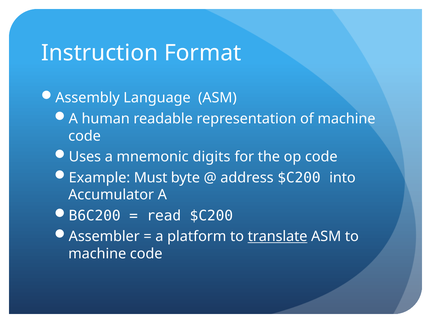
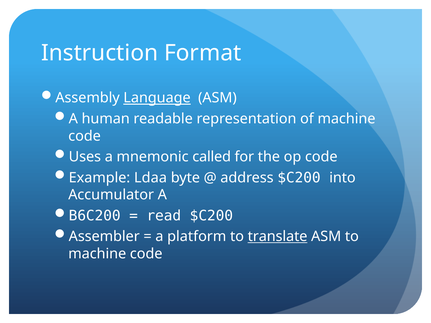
Language underline: none -> present (157, 98)
digits: digits -> called (212, 157)
Must: Must -> Ldaa (150, 178)
